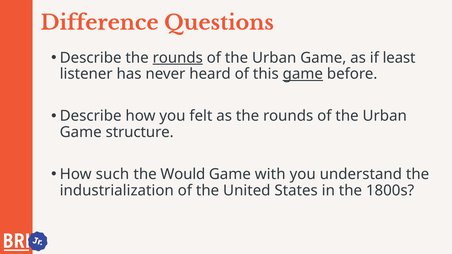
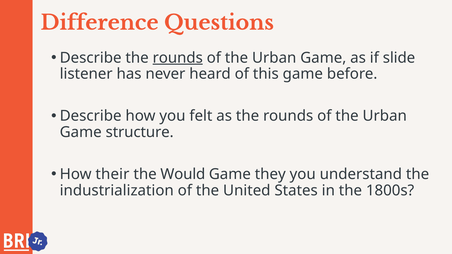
least: least -> slide (399, 58)
game underline: present -> none (303, 74)
such: such -> their (112, 174)
with: with -> they (270, 174)
